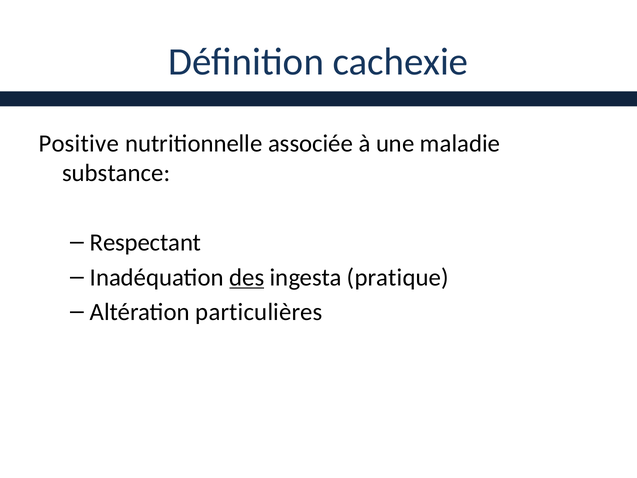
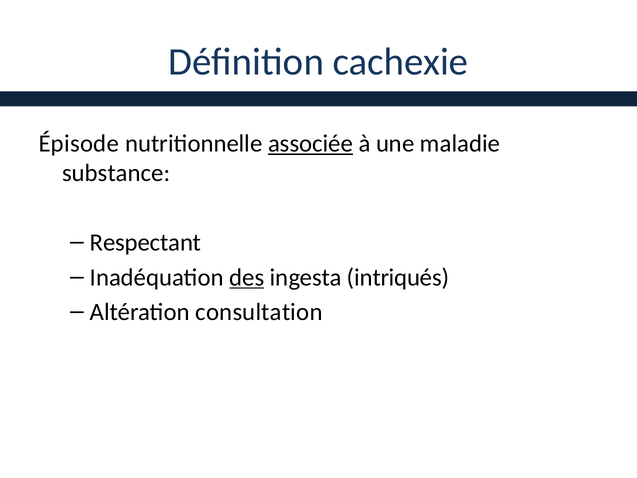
Positive: Positive -> Épisode (79, 143)
associée underline: none -> present (311, 143)
pratique: pratique -> intriqués (398, 277)
particulières: particulières -> consultation (259, 312)
